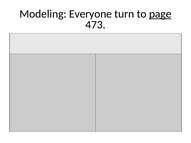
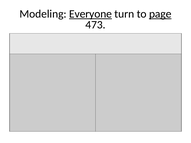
Everyone underline: none -> present (91, 14)
